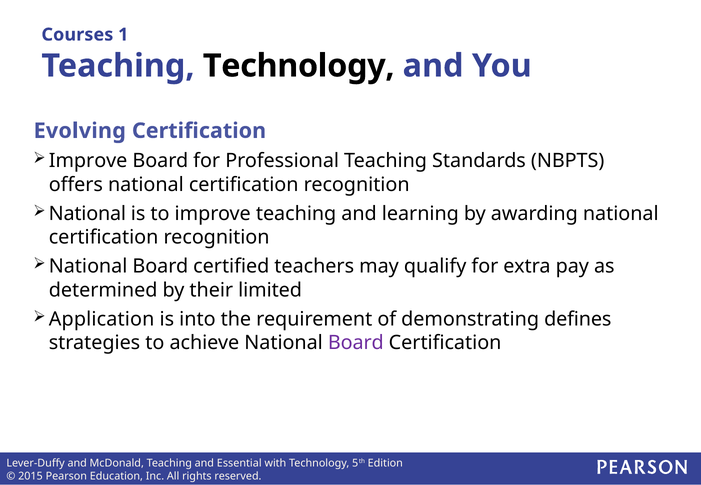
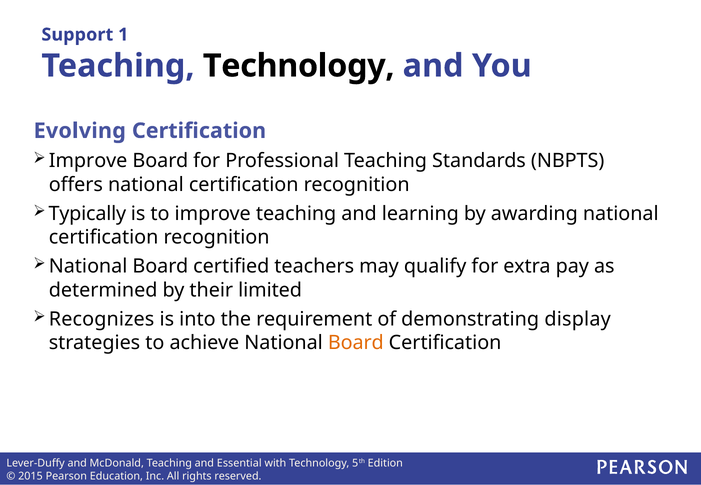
Courses: Courses -> Support (77, 35)
National: National -> Typically (87, 214)
Application: Application -> Recognizes (102, 319)
defines: defines -> display (578, 319)
Board colour: purple -> orange (356, 343)
